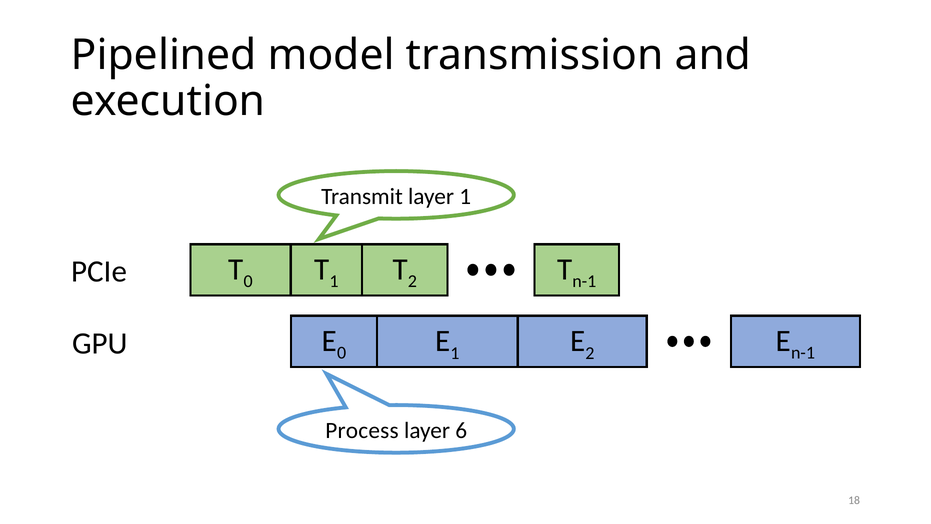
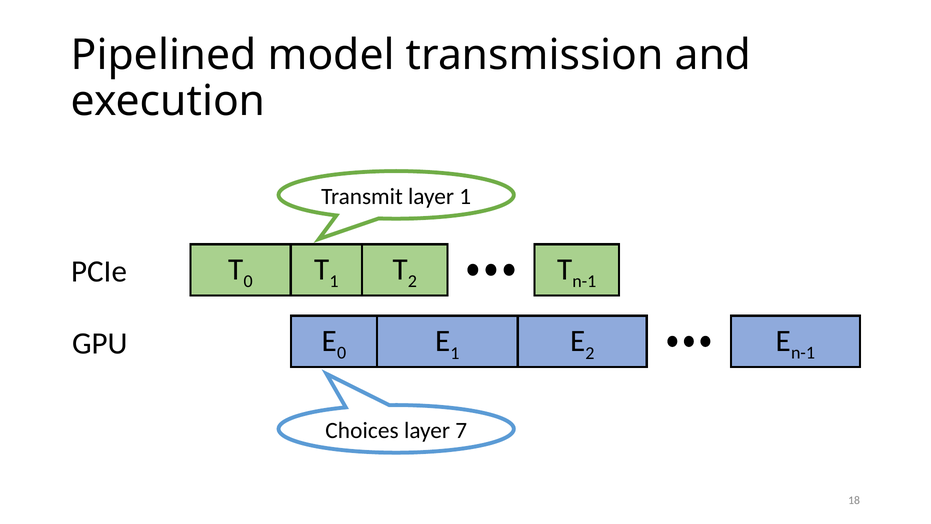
Process: Process -> Choices (362, 430)
6: 6 -> 7 (461, 430)
